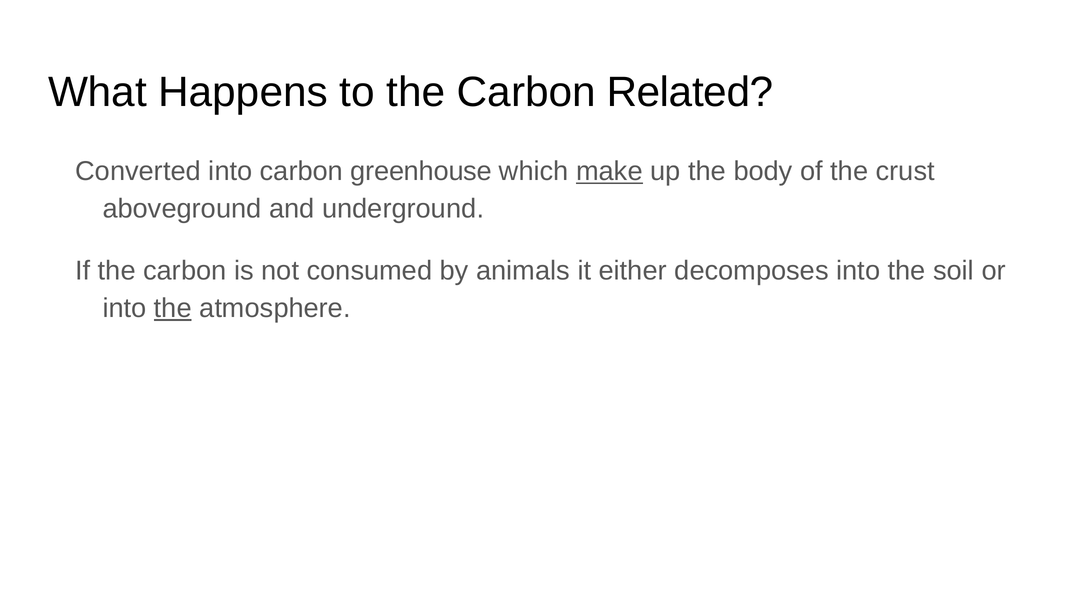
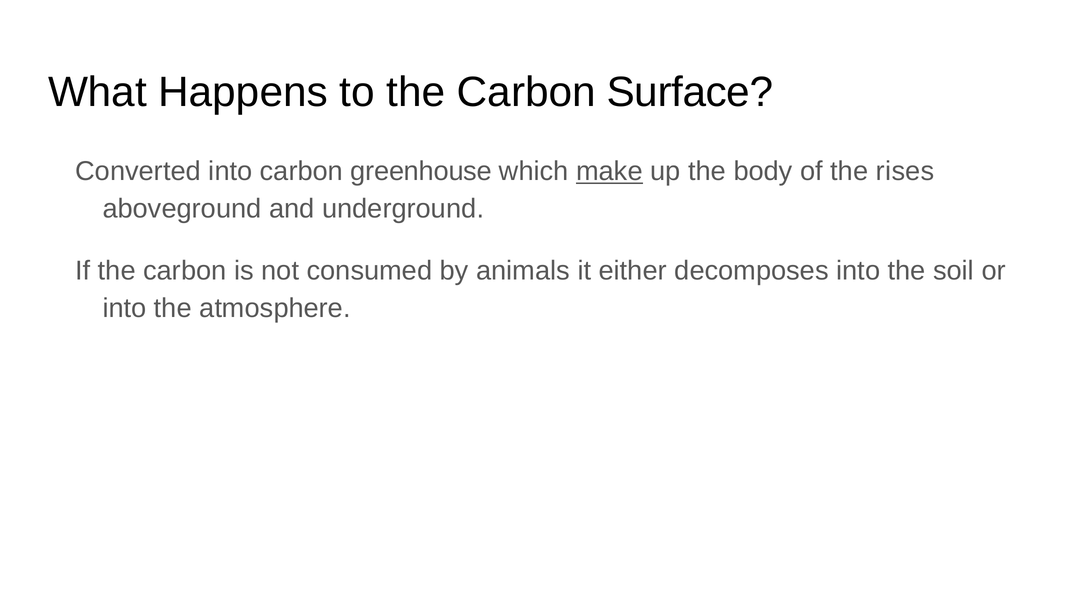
Related: Related -> Surface (690, 92)
crust: crust -> rises (905, 171)
the underline: present -> none (173, 308)
